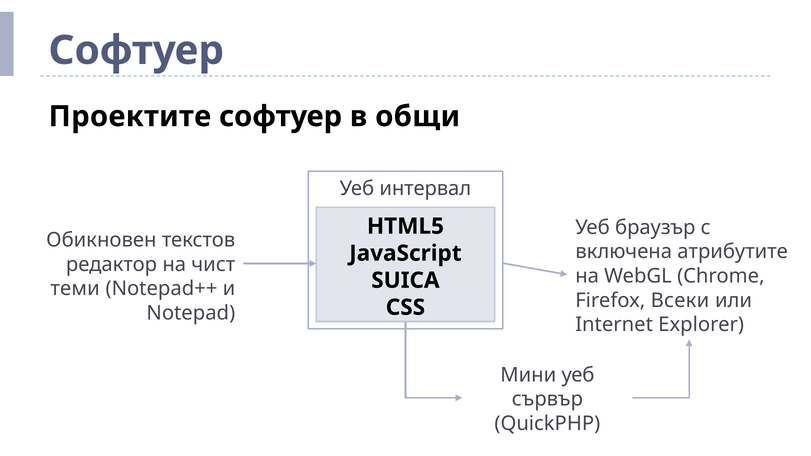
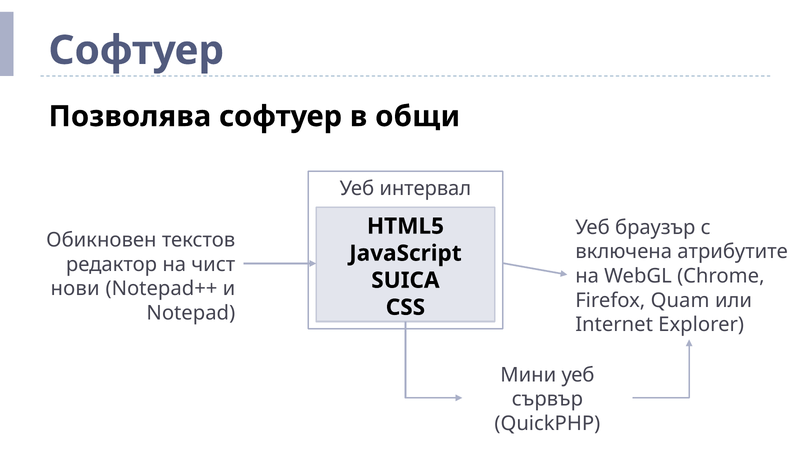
Проектите: Проектите -> Позволява (130, 117)
теми: теми -> нови (75, 289)
Всеки: Всеки -> Quam (680, 301)
